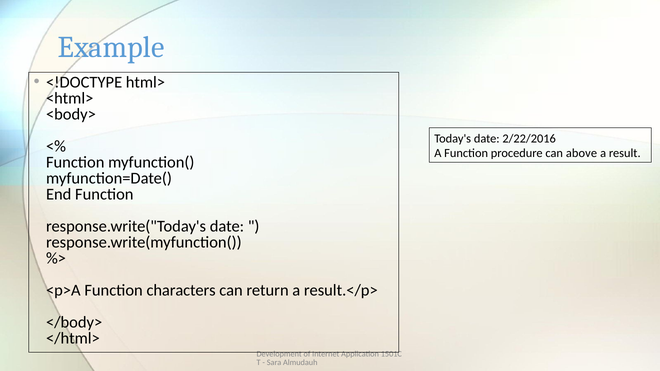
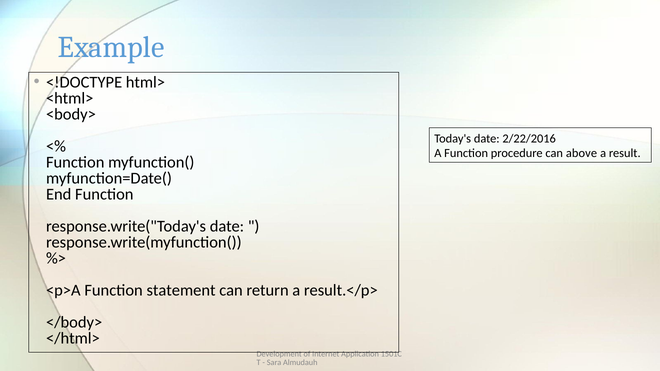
characters: characters -> statement (181, 291)
